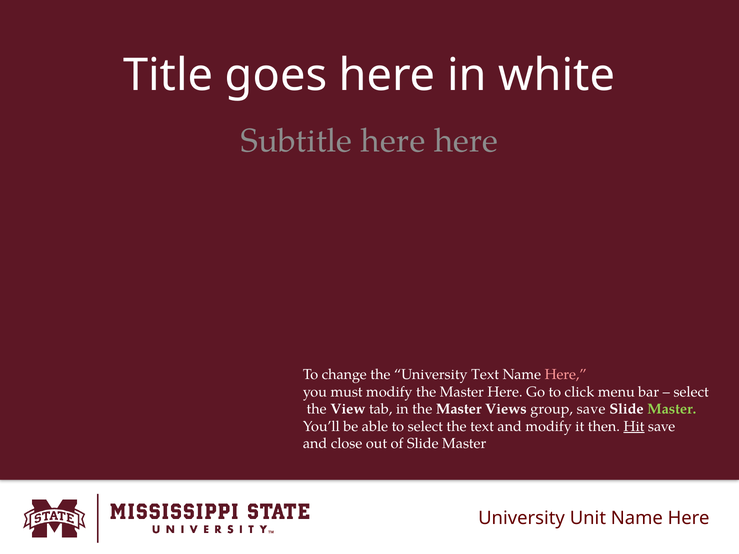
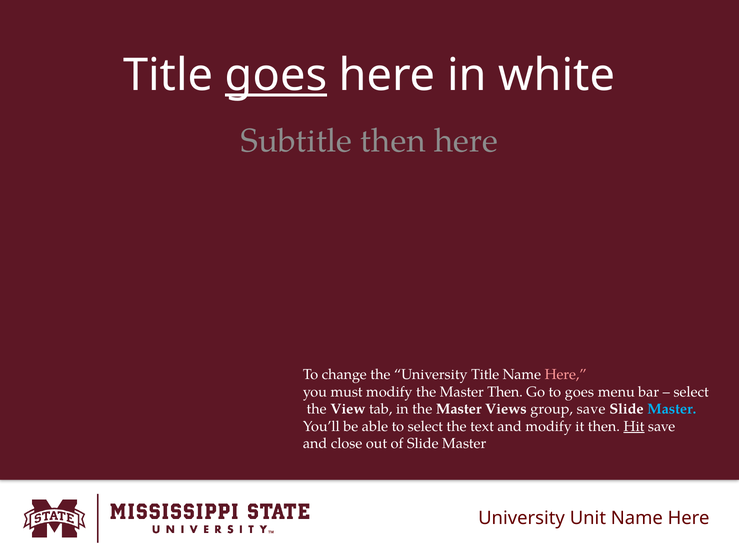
goes underline: none -> present (276, 76)
Subtitle here: here -> then (393, 141)
University Text: Text -> Title (485, 375)
Master Here: Here -> Then (505, 392)
to click: click -> goes (579, 392)
Master colour: light green -> light blue (672, 409)
